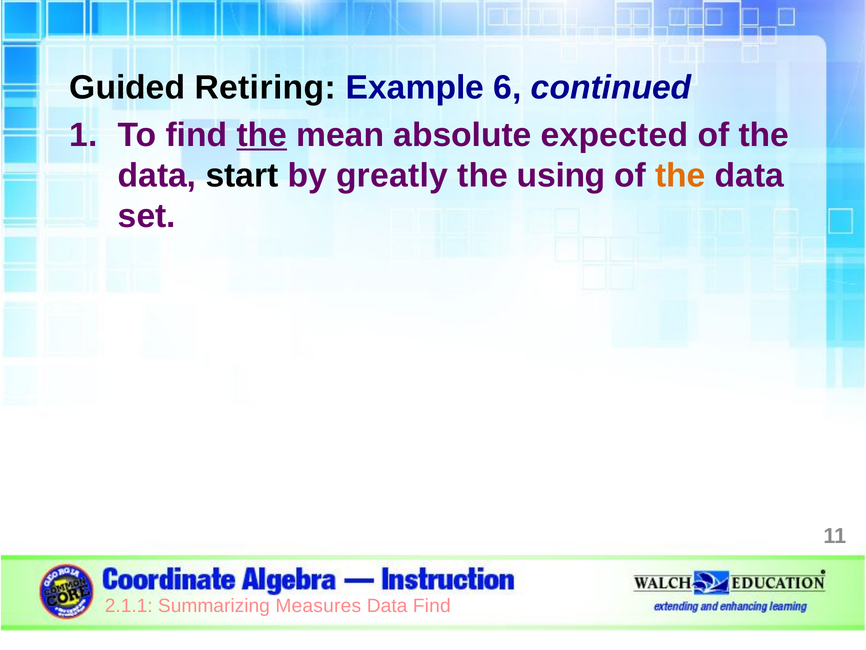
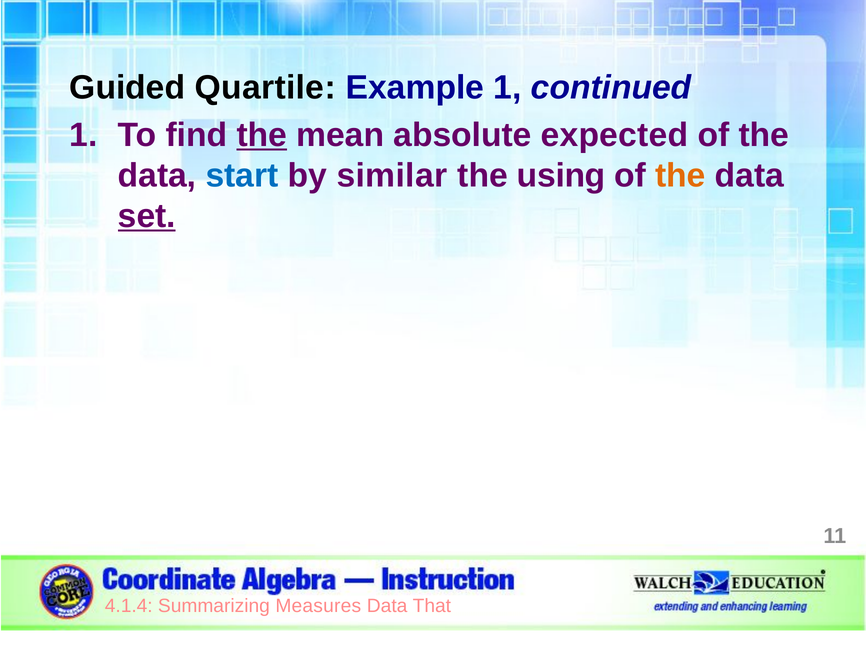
Retiring: Retiring -> Quartile (265, 88)
Example 6: 6 -> 1 (508, 88)
start colour: black -> blue (242, 175)
greatly: greatly -> similar (392, 175)
set underline: none -> present (147, 216)
2.1.1: 2.1.1 -> 4.1.4 (129, 605)
Data Find: Find -> That (432, 605)
